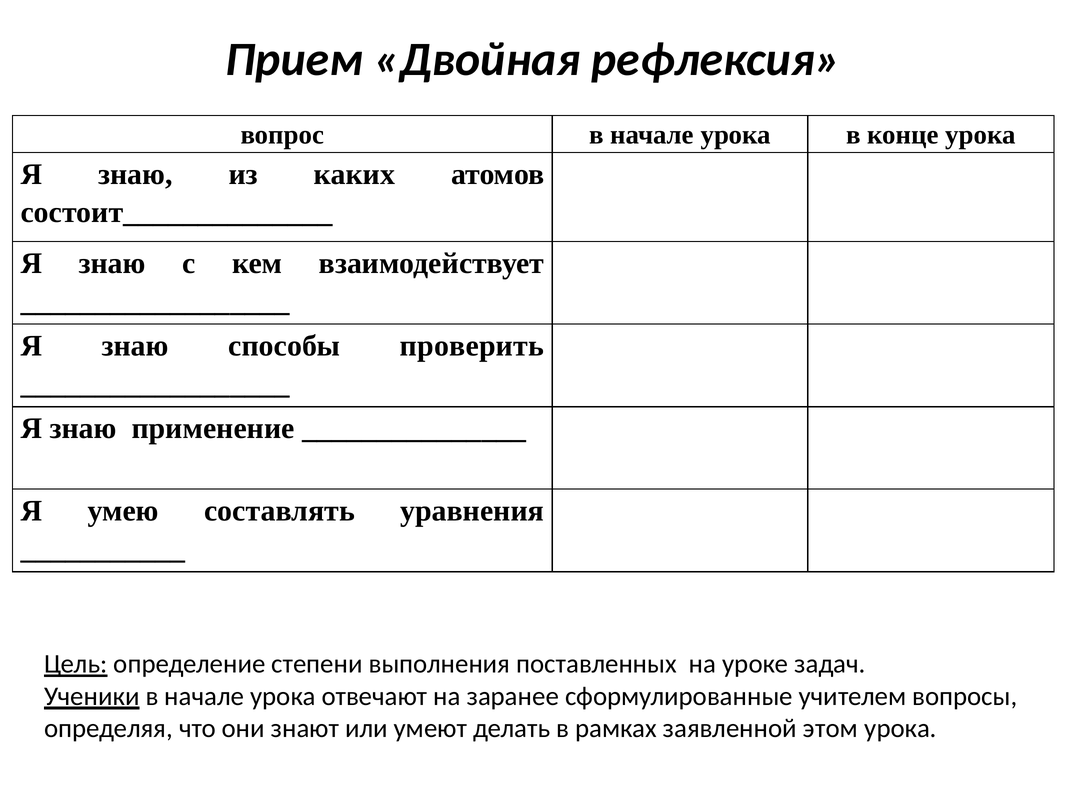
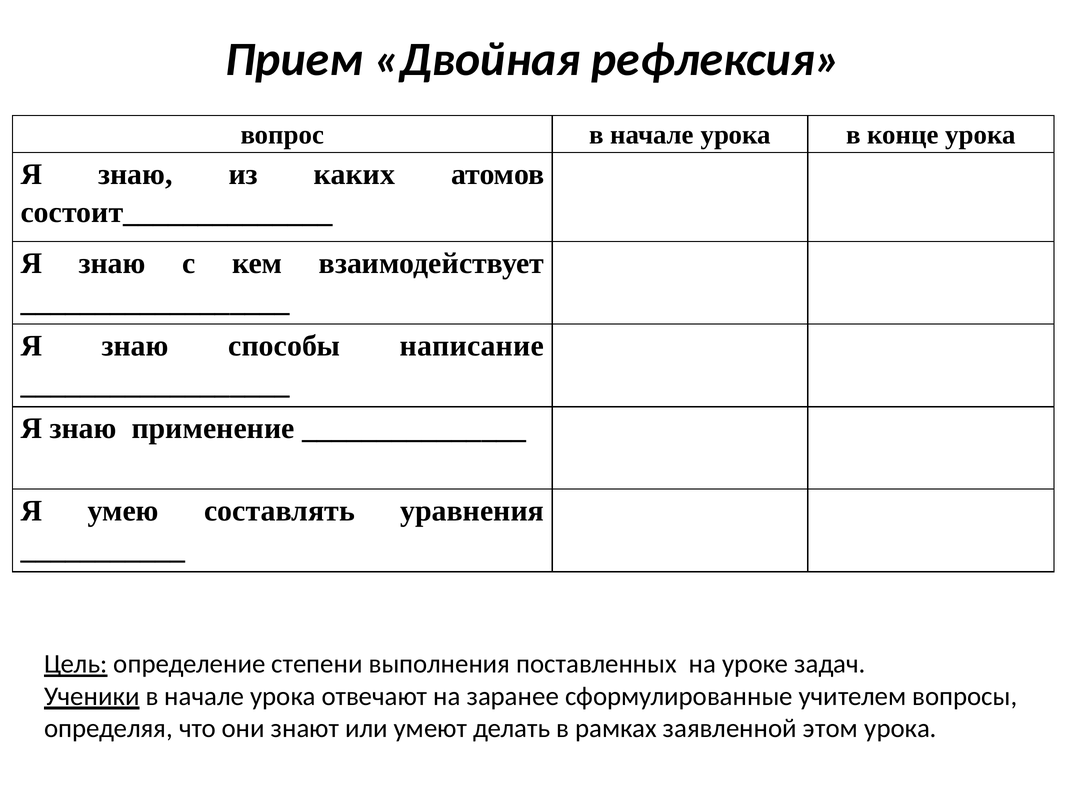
проверить: проверить -> написание (472, 346)
